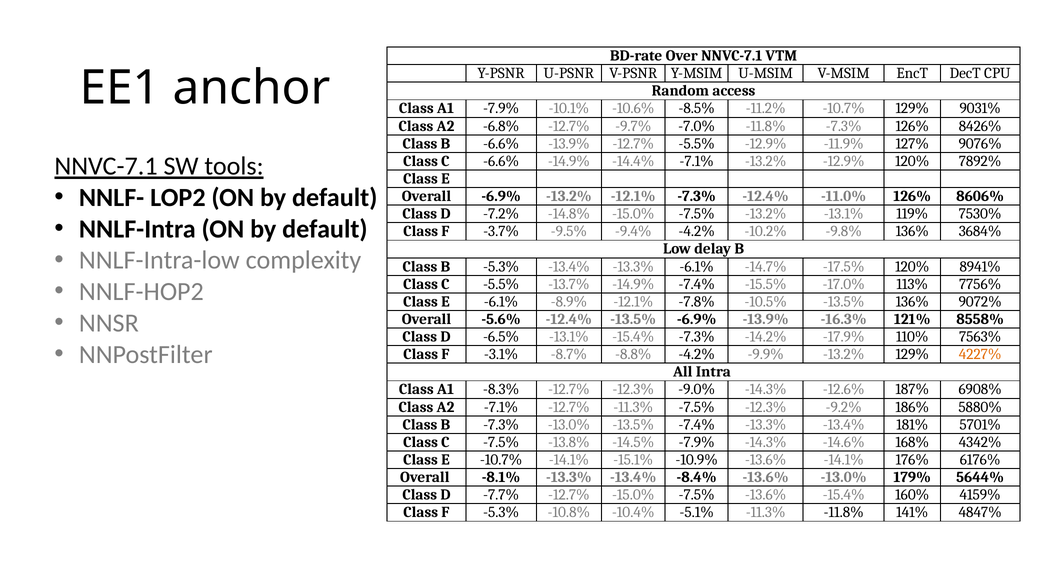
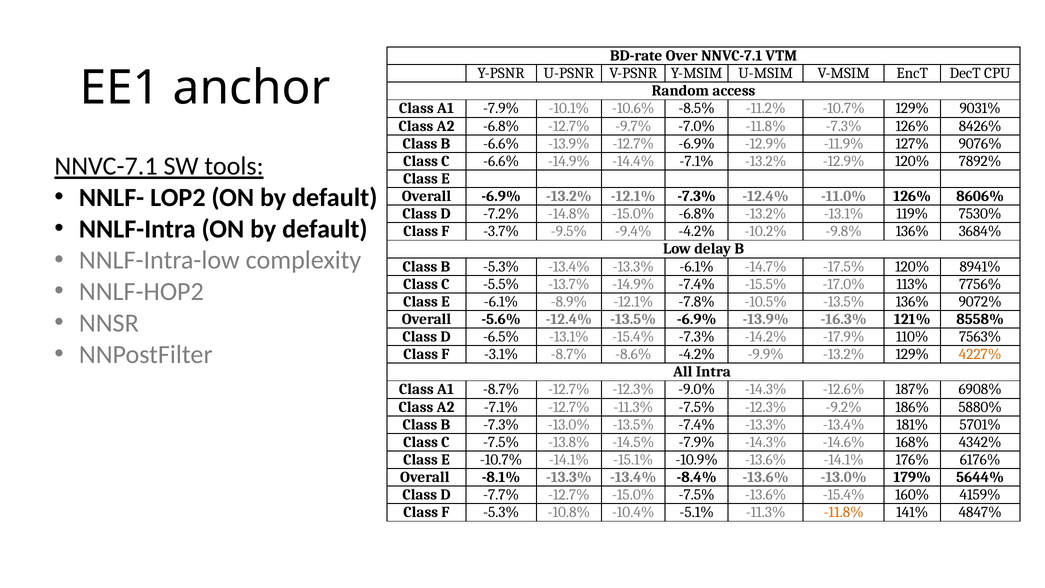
-12.7% -5.5%: -5.5% -> -6.9% (697, 144)
-14.8% -15.0% -7.5%: -7.5% -> -6.8% (697, 214)
-8.8%: -8.8% -> -8.6% (633, 354)
A1 -8.3%: -8.3% -> -8.7% (501, 389)
-11.8% colour: black -> orange (844, 512)
